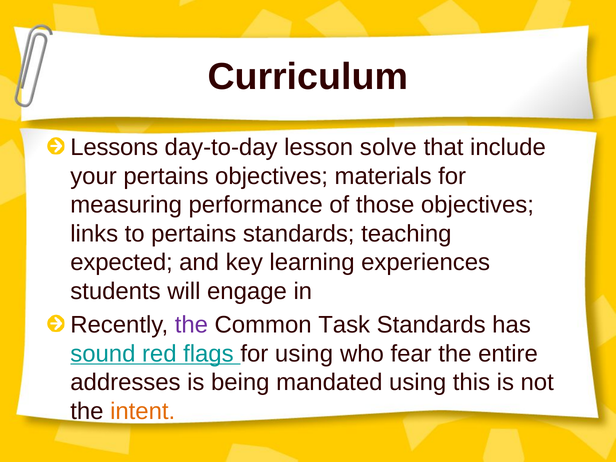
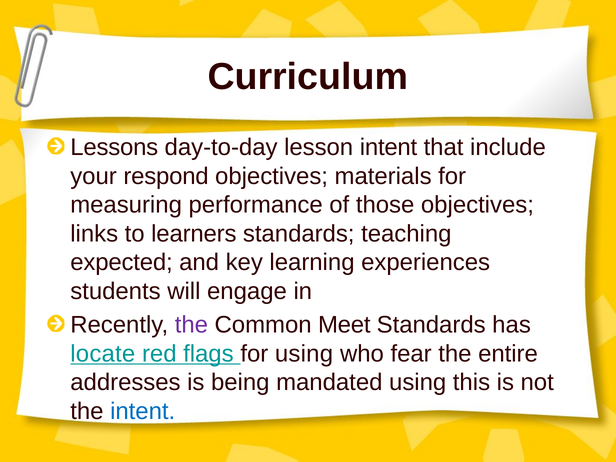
lesson solve: solve -> intent (389, 147)
your pertains: pertains -> respond (166, 176)
to pertains: pertains -> learners (194, 234)
Task: Task -> Meet (344, 325)
sound: sound -> locate (103, 354)
intent colour: orange -> blue (143, 411)
